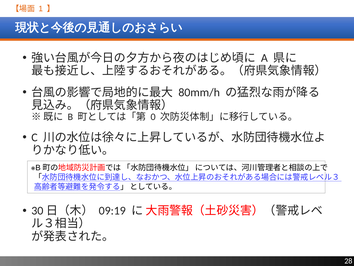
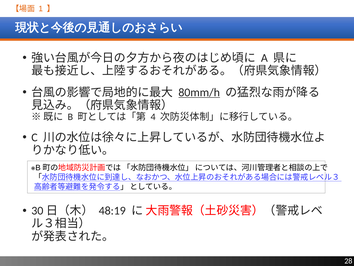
80mm/h underline: none -> present (199, 92)
0: 0 -> 4 (153, 117)
09:19: 09:19 -> 48:19 (112, 210)
